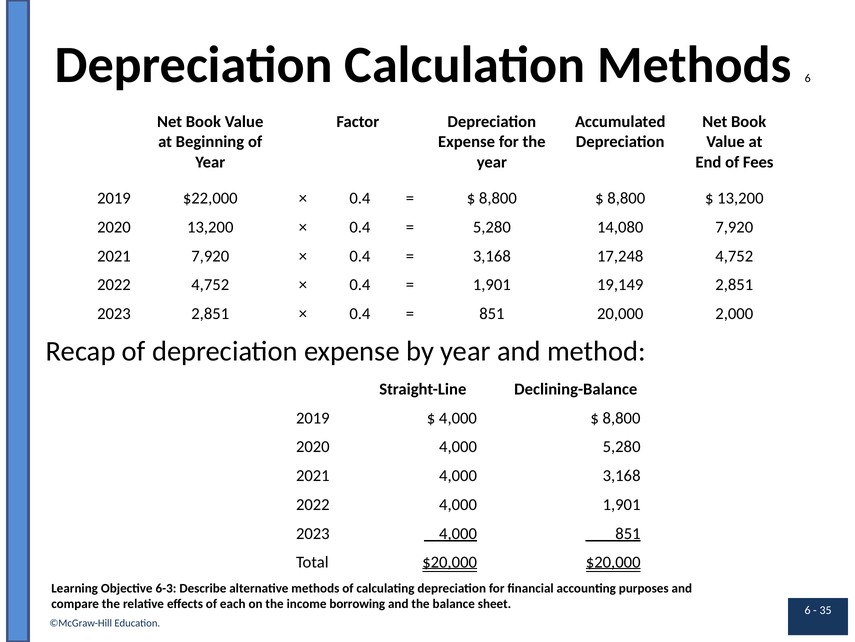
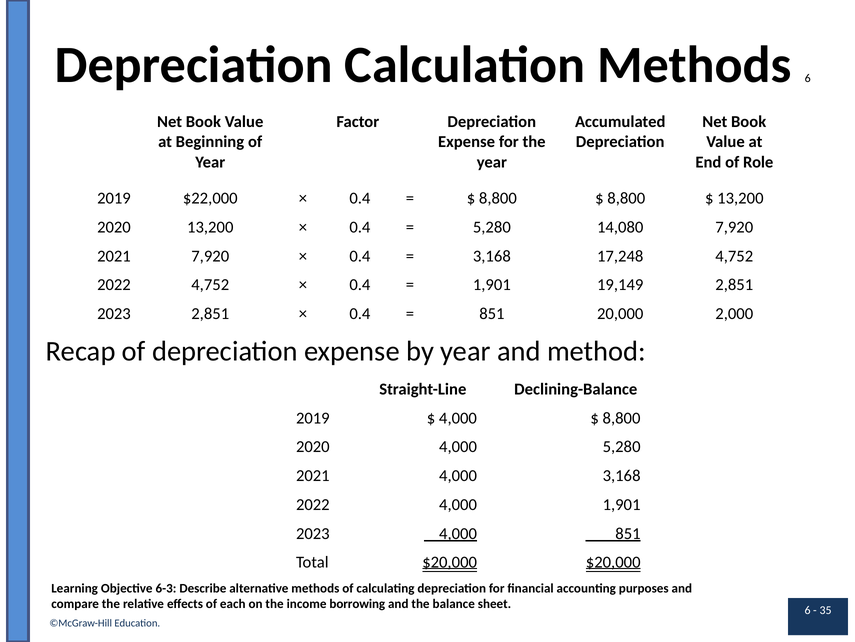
Fees: Fees -> Role (758, 162)
